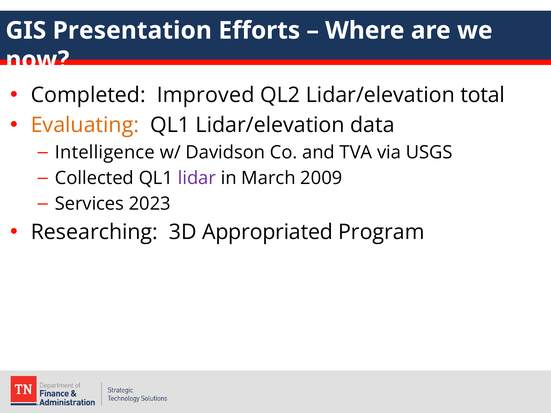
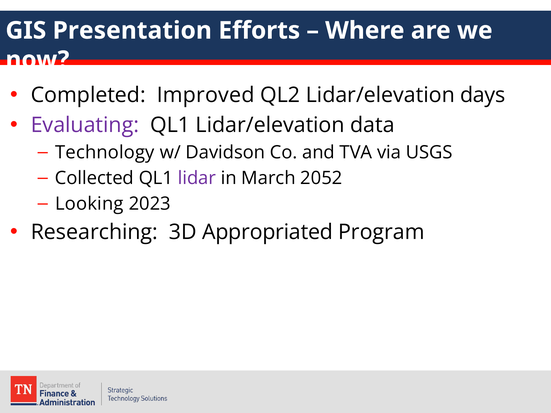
total: total -> days (483, 95)
Evaluating colour: orange -> purple (85, 125)
Intelligence: Intelligence -> Technology (105, 153)
2009: 2009 -> 2052 (321, 178)
Services: Services -> Looking (89, 204)
